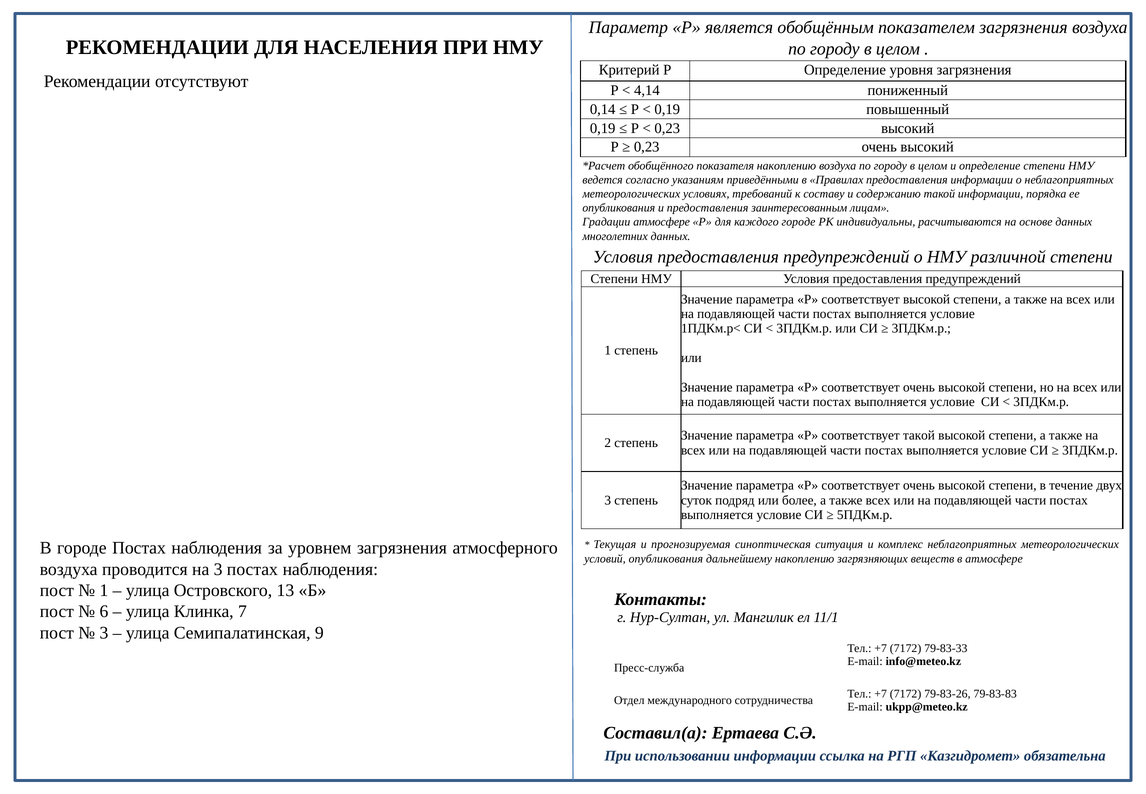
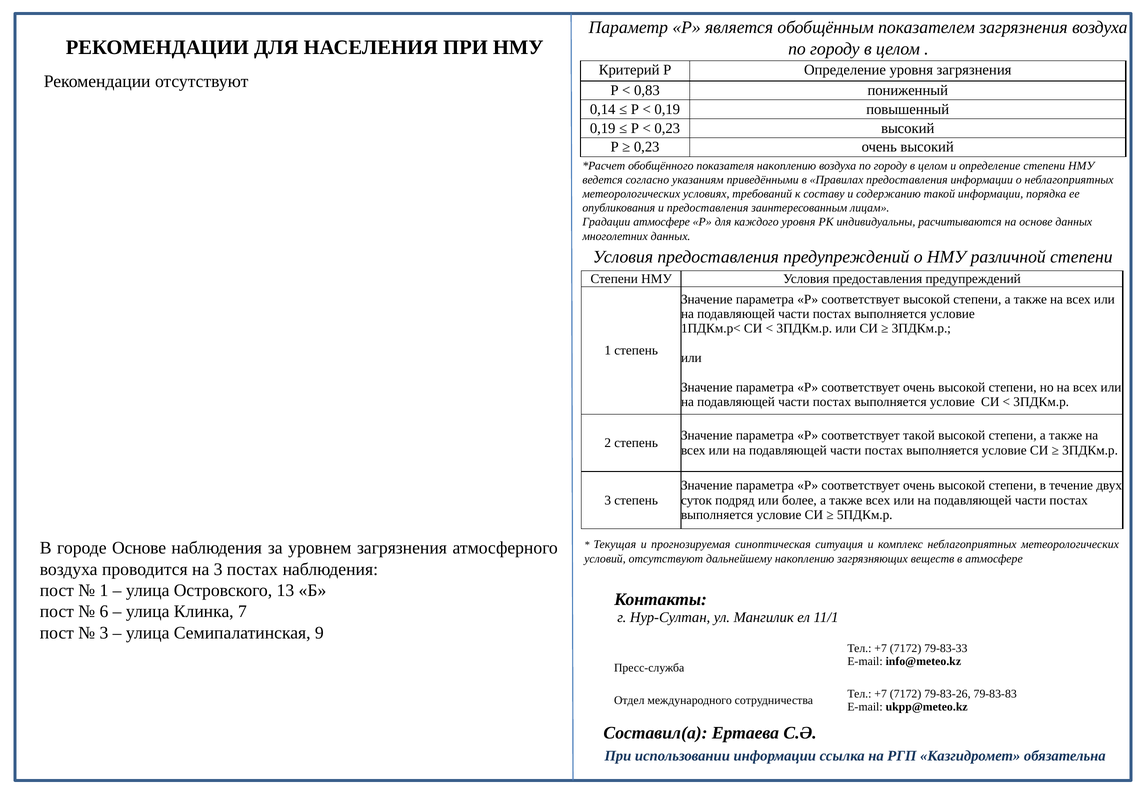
4,14: 4,14 -> 0,83 (647, 90)
каждого городе: городе -> уровня (798, 222)
городе Постах: Постах -> Основе (139, 548)
условий опубликования: опубликования -> отсутствуют (666, 558)
